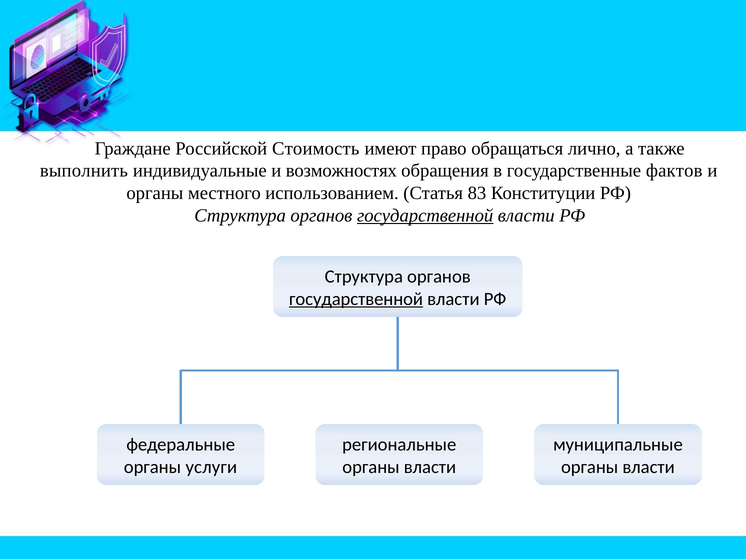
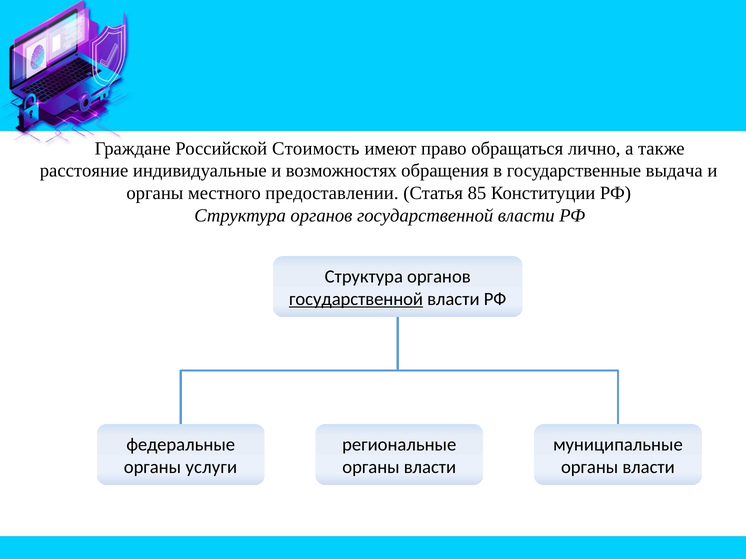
выполнить: выполнить -> расстояние (84, 171)
фактов: фактов -> выдача (674, 171)
использованием: использованием -> предоставлении (332, 193)
83: 83 -> 85 (477, 193)
государственной underline: present -> none (425, 216)
